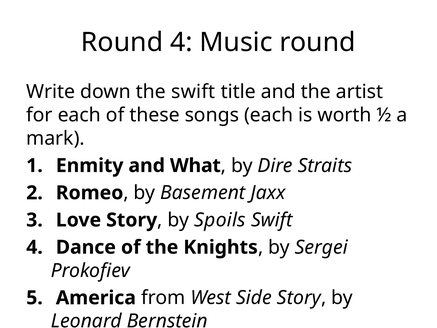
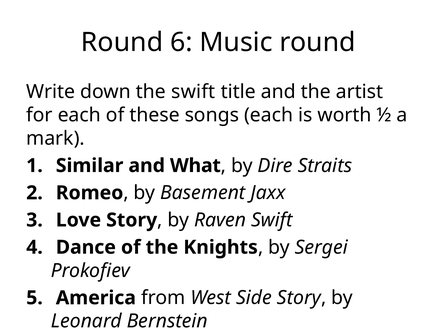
Round 4: 4 -> 6 (181, 42)
Enmity: Enmity -> Similar (90, 165)
Spoils: Spoils -> Raven (220, 220)
